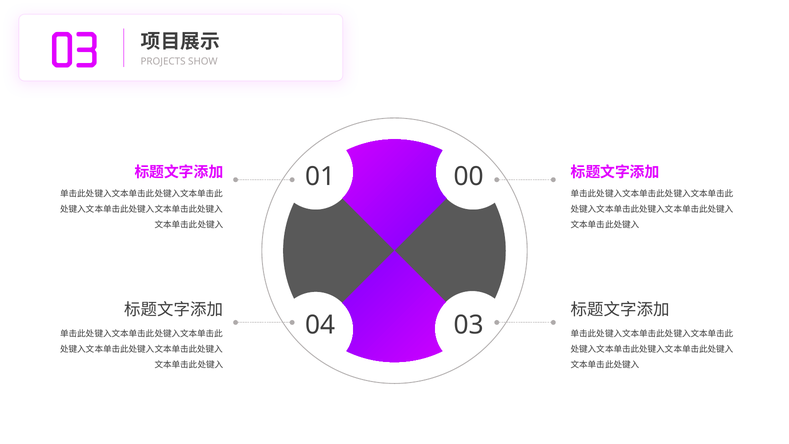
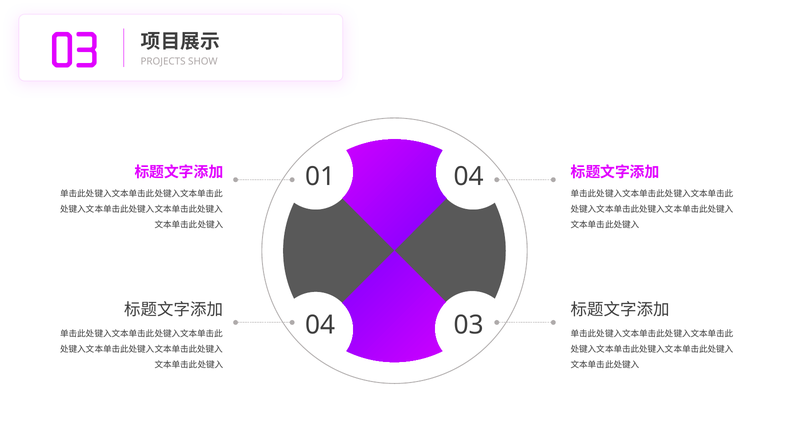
01 00: 00 -> 04 (469, 176)
